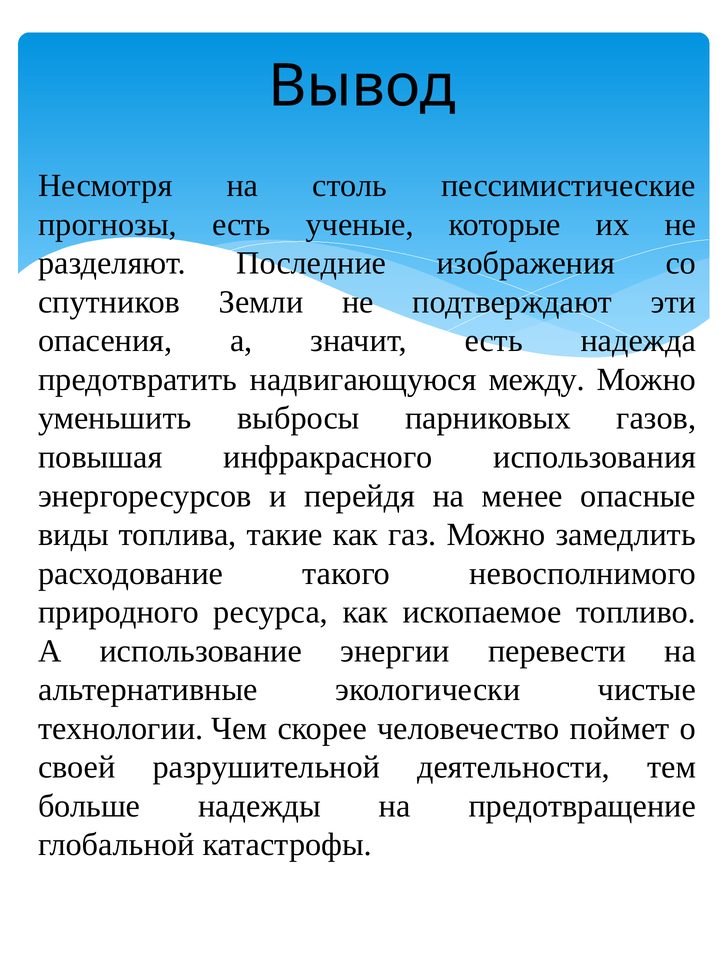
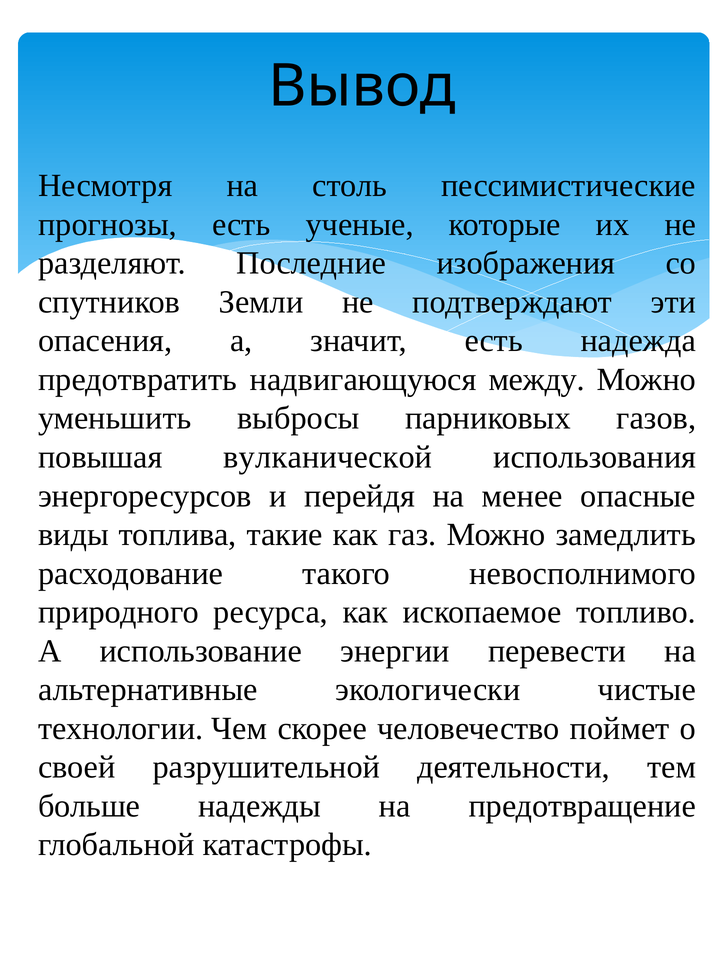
инфракрасного: инфракрасного -> вулканической (328, 457)
